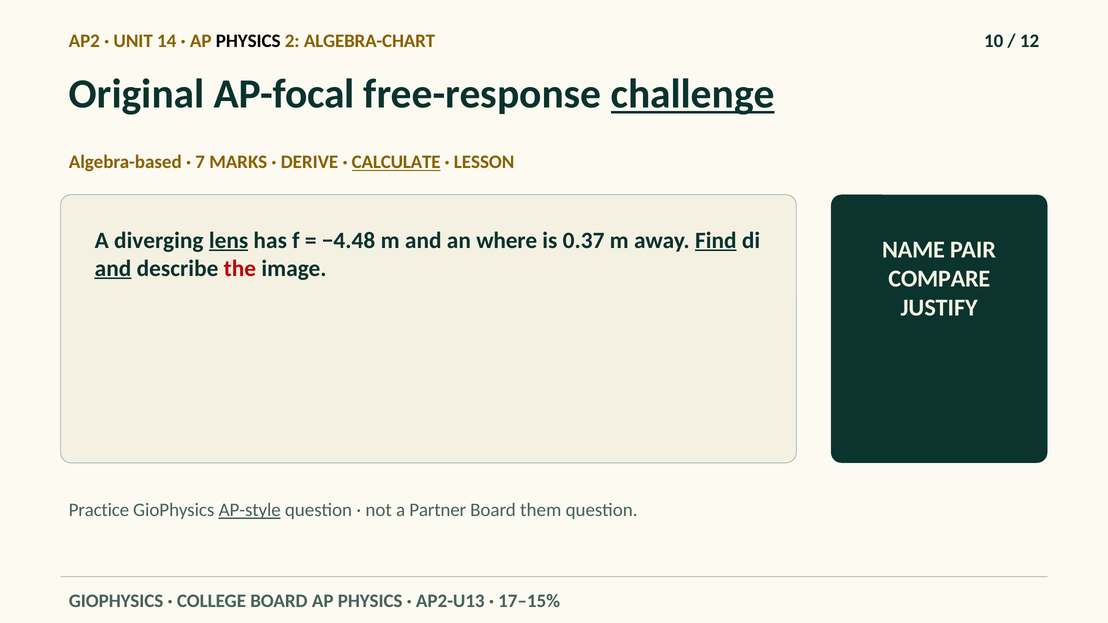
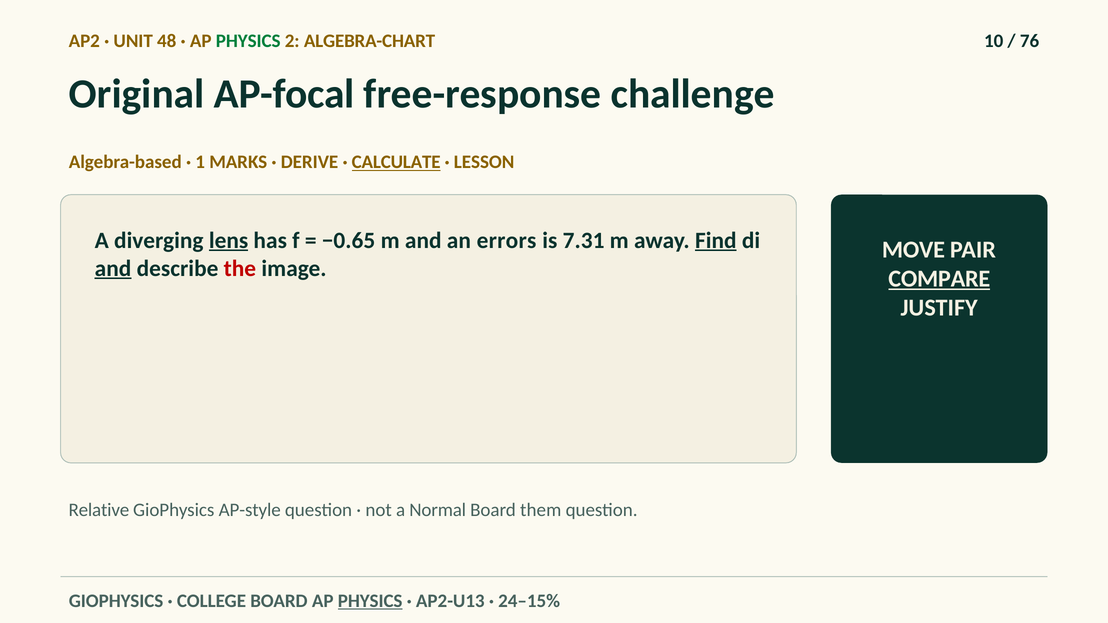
14: 14 -> 48 (167, 41)
PHYSICS colour: black -> green (248, 41)
12: 12 -> 76 (1030, 41)
challenge underline: present -> none (693, 94)
7: 7 -> 1 (200, 162)
−4.48: −4.48 -> −0.65 (349, 240)
where: where -> errors (507, 240)
0.37: 0.37 -> 7.31 (584, 240)
NAME: NAME -> MOVE (913, 250)
COMPARE underline: none -> present (939, 279)
Practice: Practice -> Relative (99, 510)
AP-style underline: present -> none (250, 510)
Partner: Partner -> Normal (438, 510)
PHYSICS underline: none -> present (370, 601)
17–15%: 17–15% -> 24–15% (529, 601)
